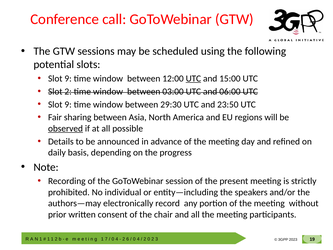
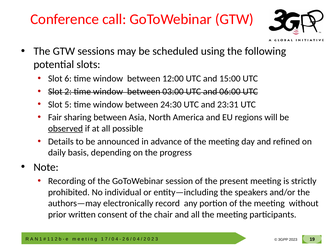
9: 9 -> 6 (68, 78)
UTC underline: present -> none (193, 78)
9: 9 -> 5 (68, 104)
29:30: 29:30 -> 24:30 (171, 104)
23:50: 23:50 -> 23:31 (228, 104)
